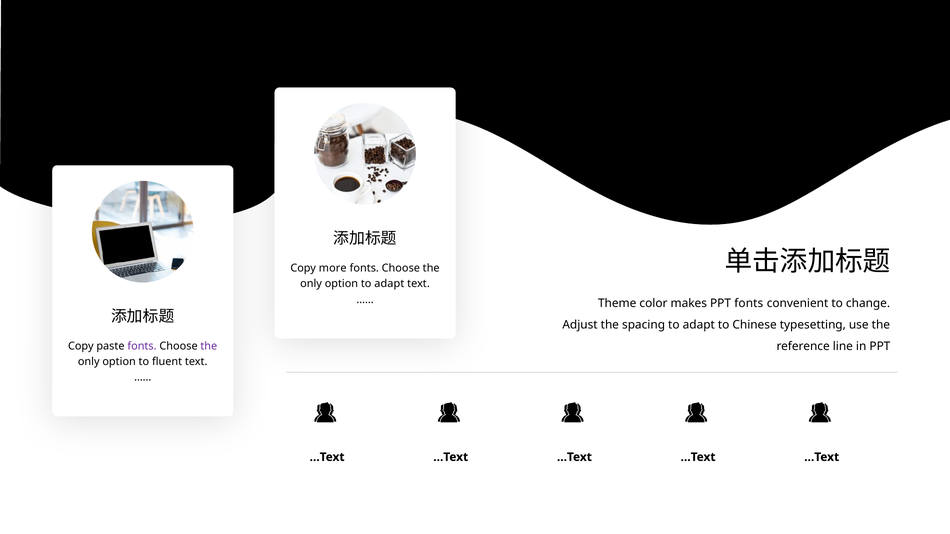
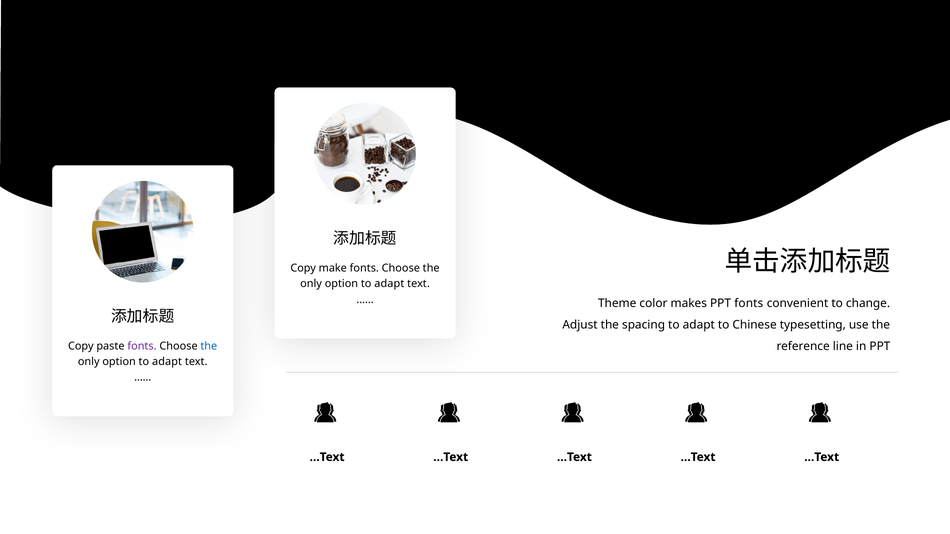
more: more -> make (333, 268)
the colour: purple -> blue (209, 346)
fluent: fluent -> adapt (167, 362)
